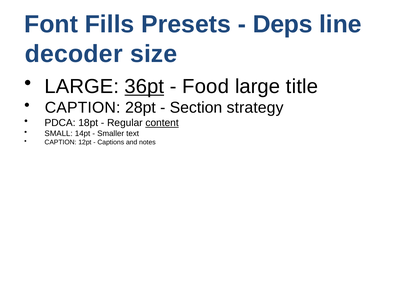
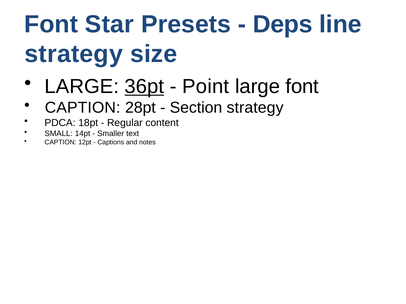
Fills: Fills -> Star (109, 24)
decoder: decoder -> strategy (74, 54)
Food: Food -> Point (206, 87)
large title: title -> font (302, 87)
content underline: present -> none (162, 123)
